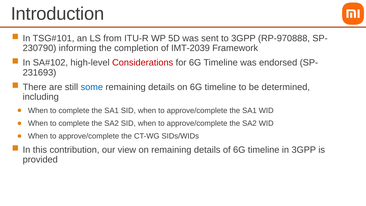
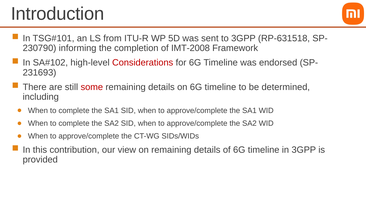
RP-970888: RP-970888 -> RP-631518 (284, 38)
IMT-2039: IMT-2039 -> IMT-2008 (190, 48)
some colour: blue -> red (92, 87)
